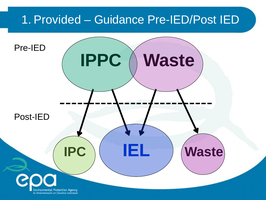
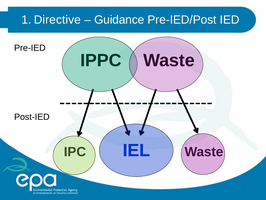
Provided: Provided -> Directive (57, 20)
